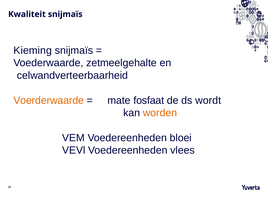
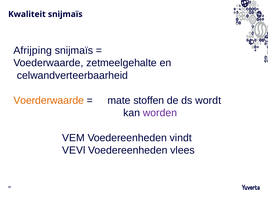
Kieming: Kieming -> Afrijping (33, 50)
fosfaat: fosfaat -> stoffen (149, 100)
worden colour: orange -> purple (160, 113)
bloei: bloei -> vindt (181, 138)
